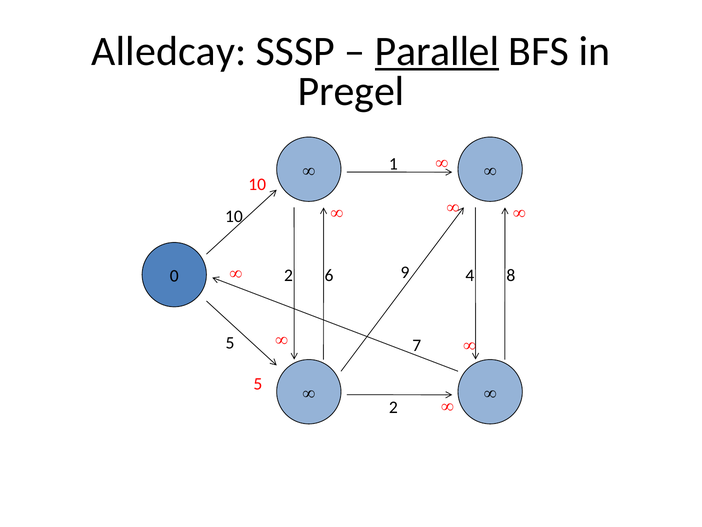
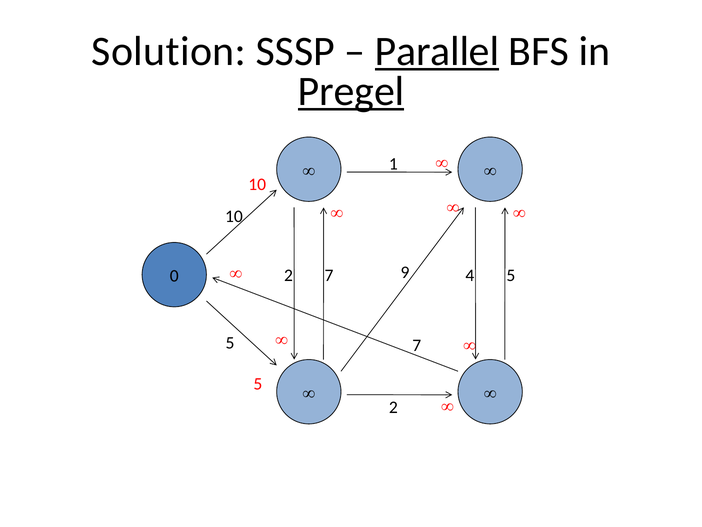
Alledcay: Alledcay -> Solution (169, 51)
Pregel underline: none -> present (351, 91)
2 6: 6 -> 7 (329, 275)
4 8: 8 -> 5 (511, 275)
